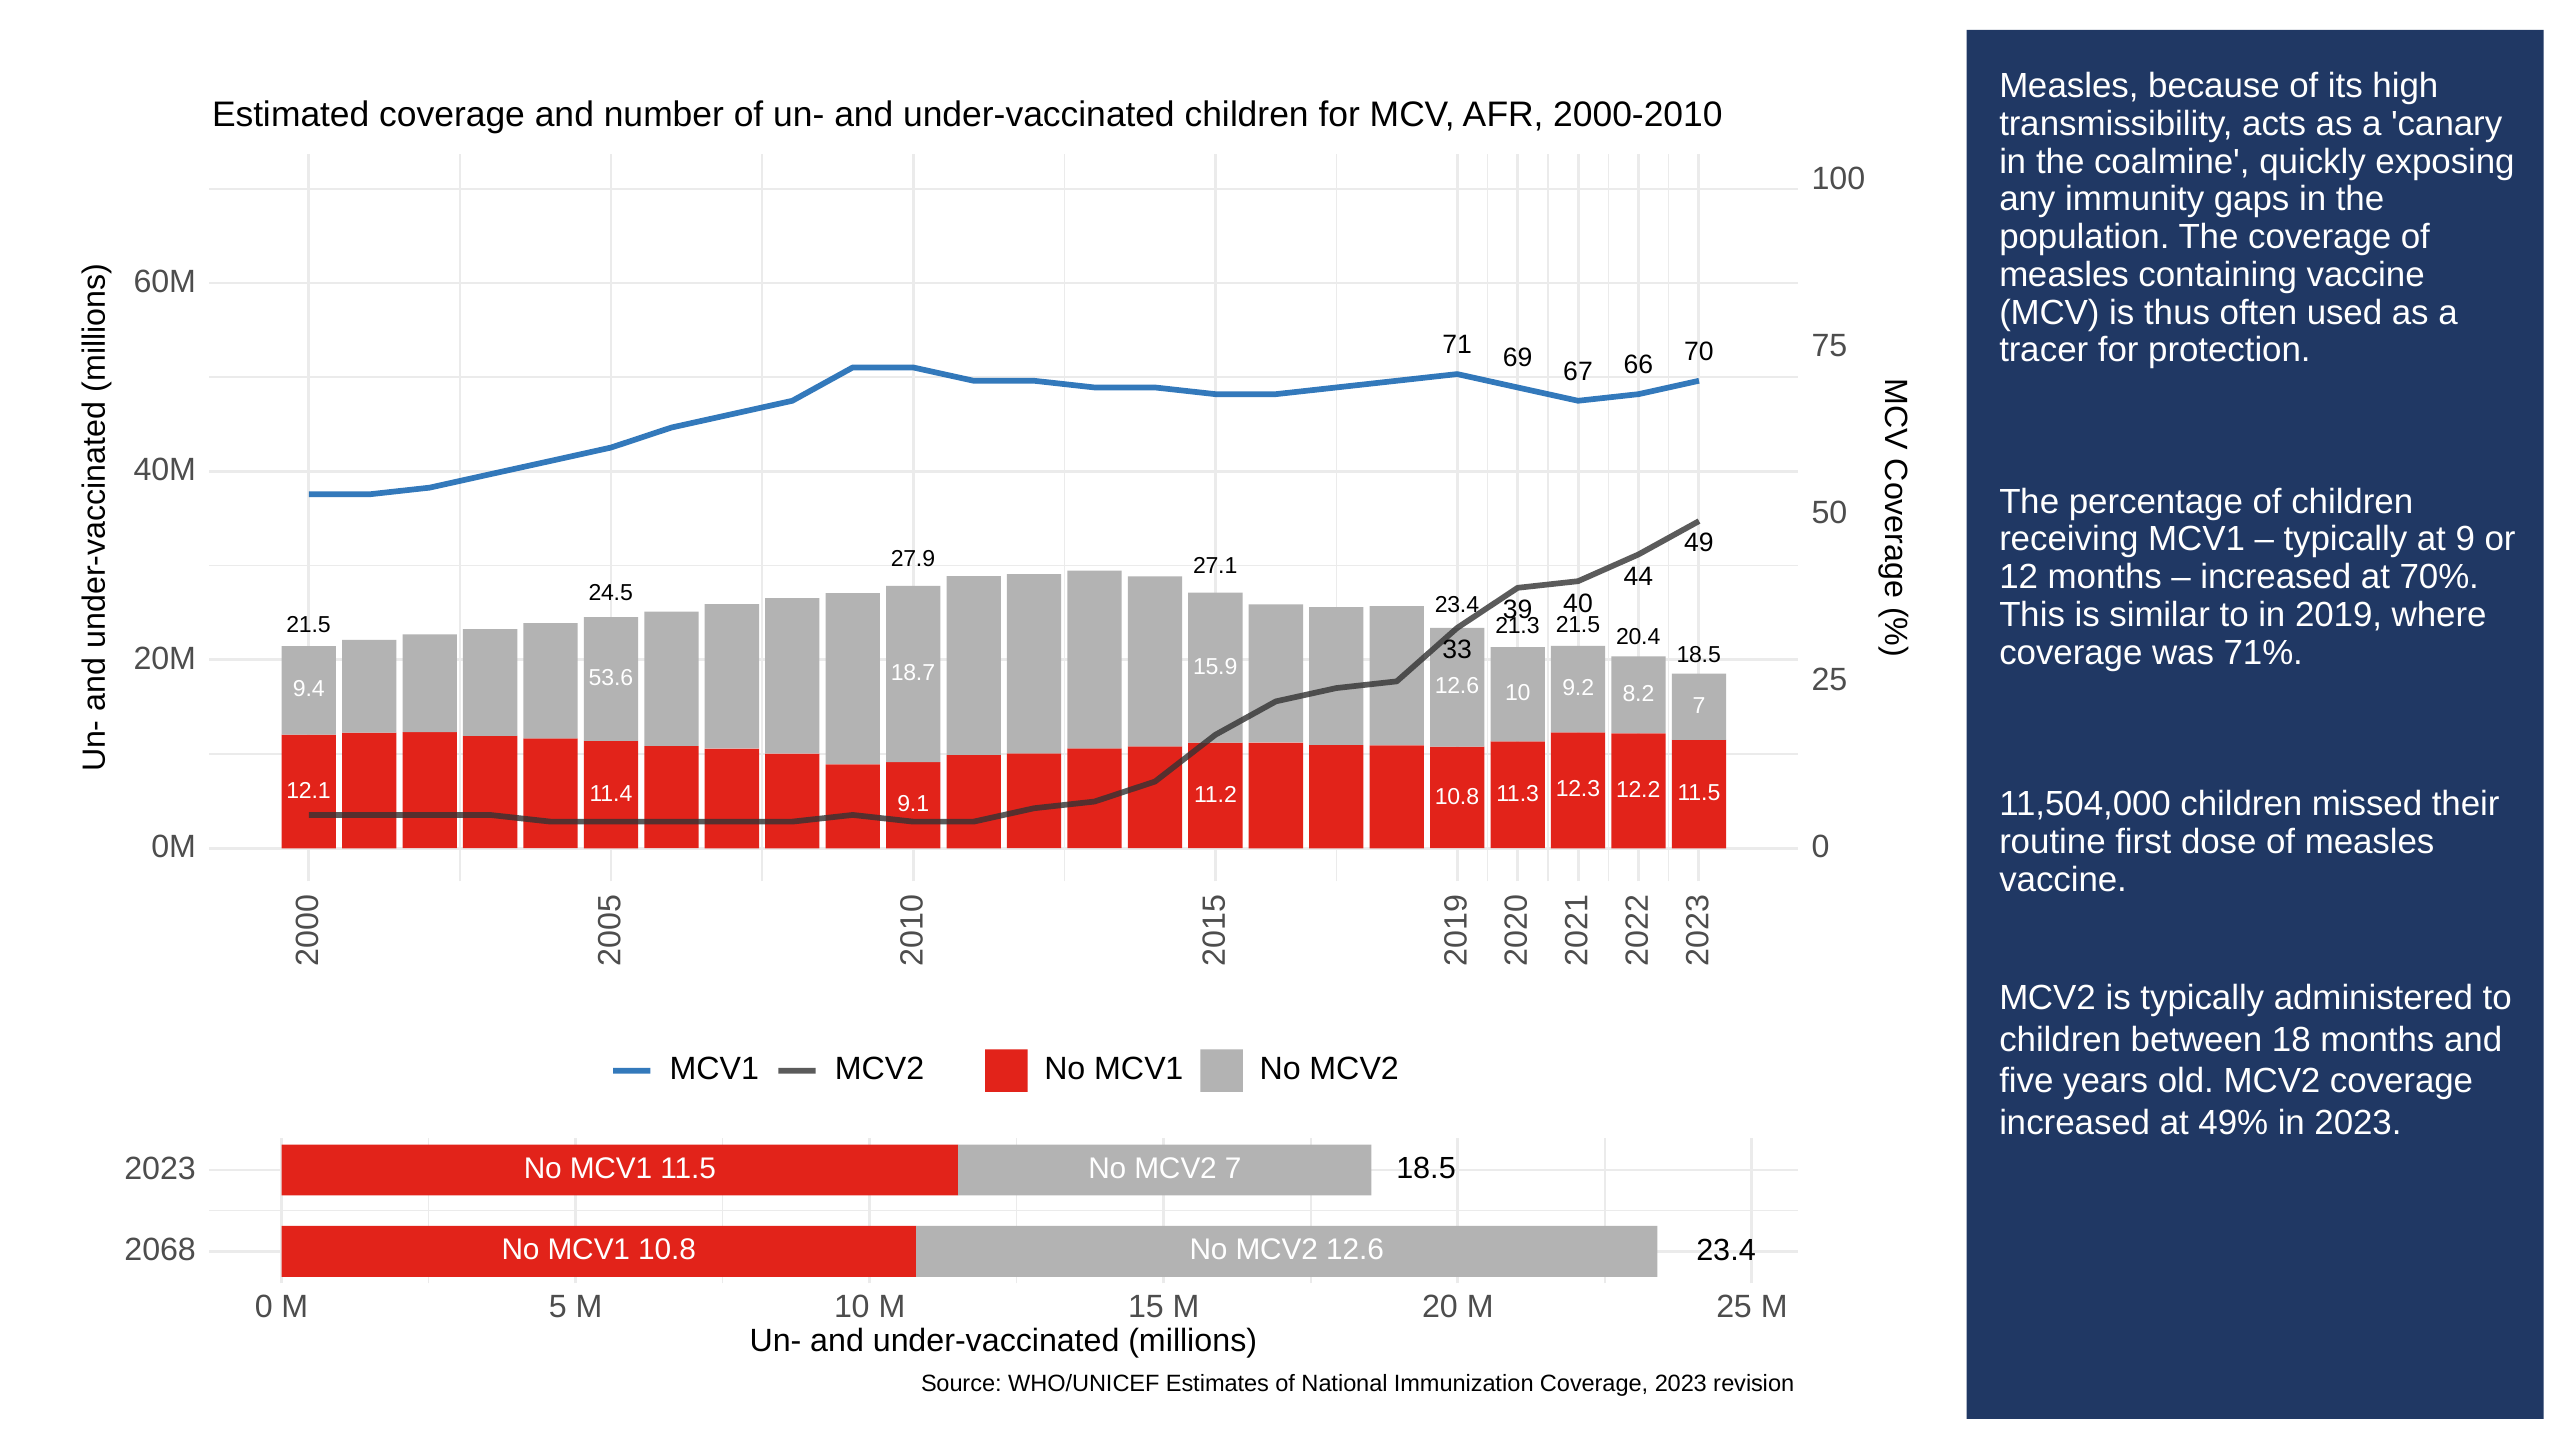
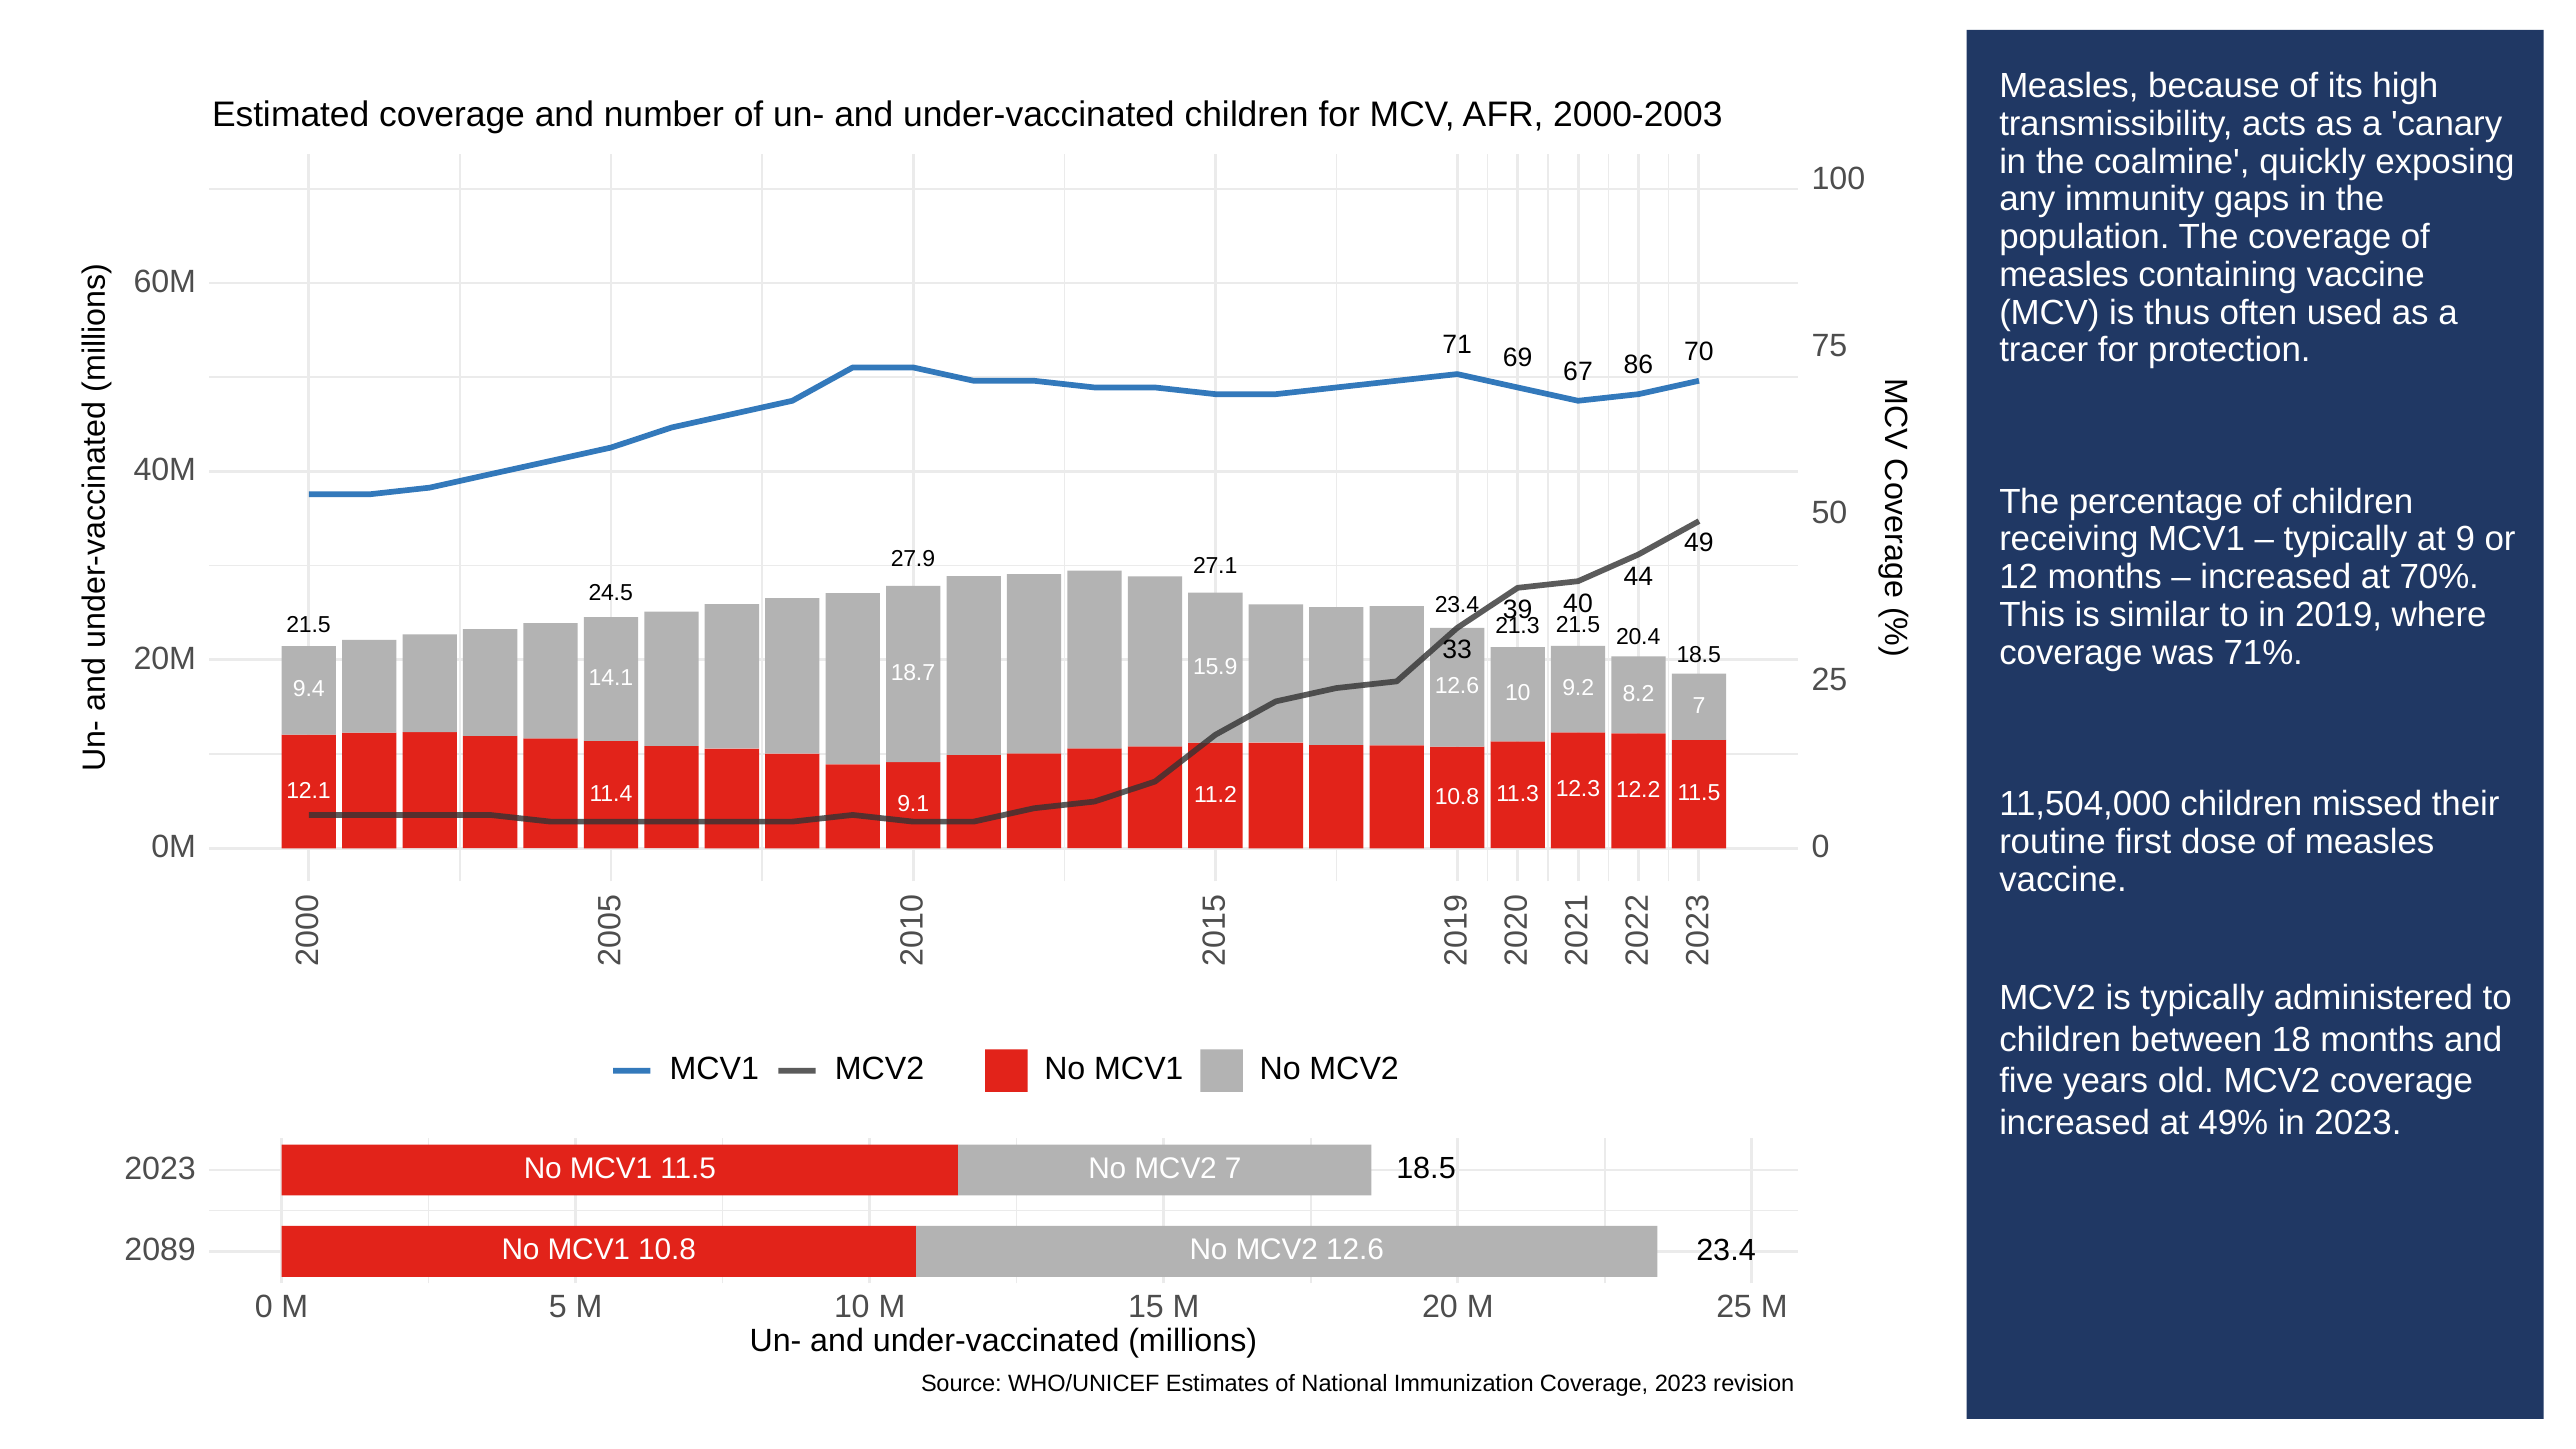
2000-2010: 2000-2010 -> 2000-2003 (1638, 114)
66: 66 -> 86 (1638, 365)
53.6: 53.6 -> 14.1 (611, 678)
2068: 2068 -> 2089 (160, 1250)
